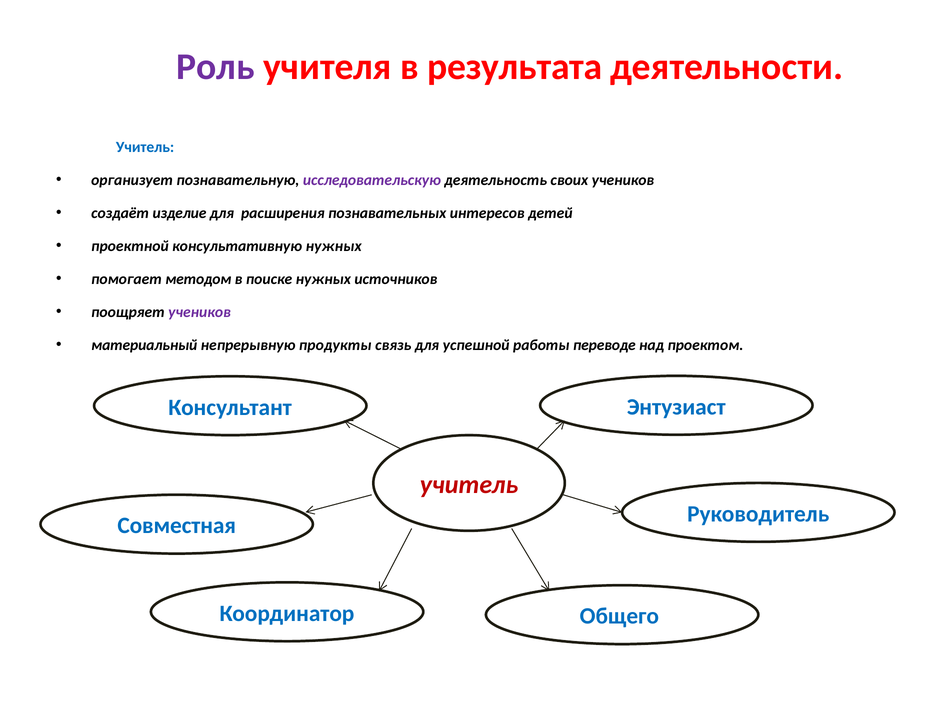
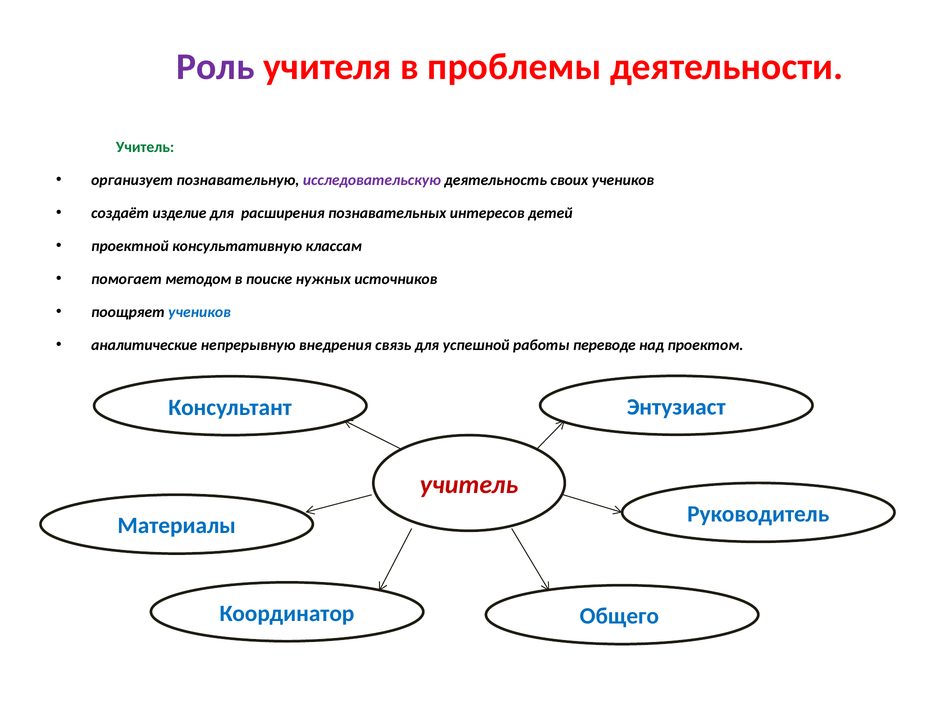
результата: результата -> проблемы (514, 67)
Учитель colour: blue -> green (145, 147)
консультативную нужных: нужных -> классам (334, 246)
учеников colour: purple -> blue (200, 312)
материальный: материальный -> аналитические (144, 345)
продукты: продукты -> внедрения (335, 345)
Совместная: Совместная -> Материалы (177, 526)
